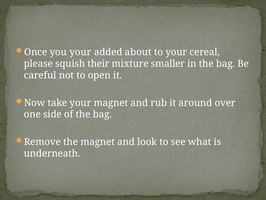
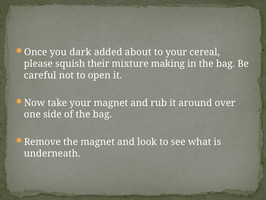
you your: your -> dark (80, 52)
smaller: smaller -> making (168, 64)
